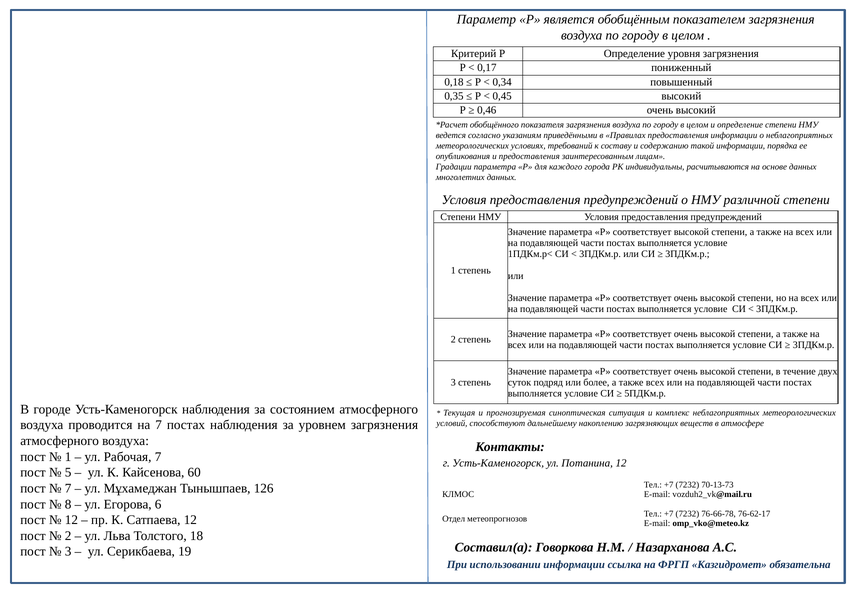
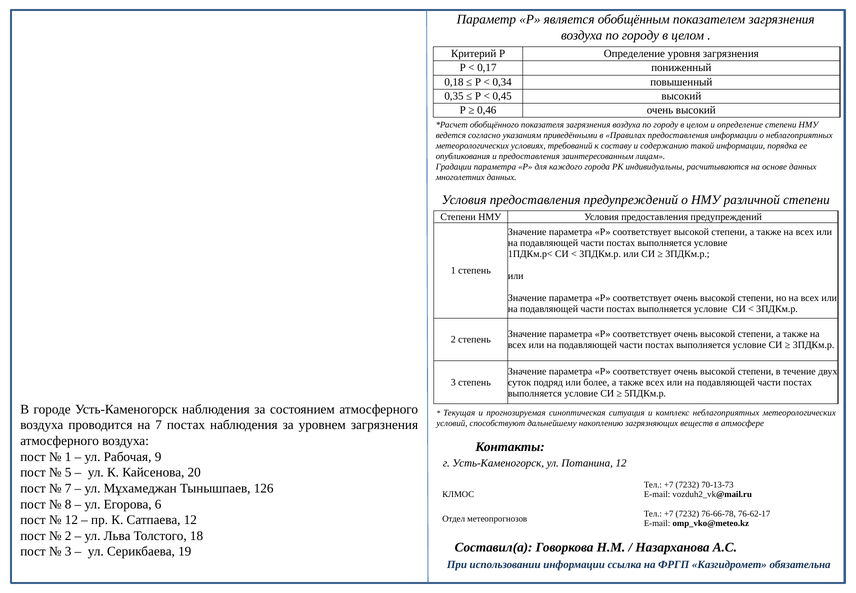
Рабочая 7: 7 -> 9 (158, 456)
60: 60 -> 20 (194, 472)
